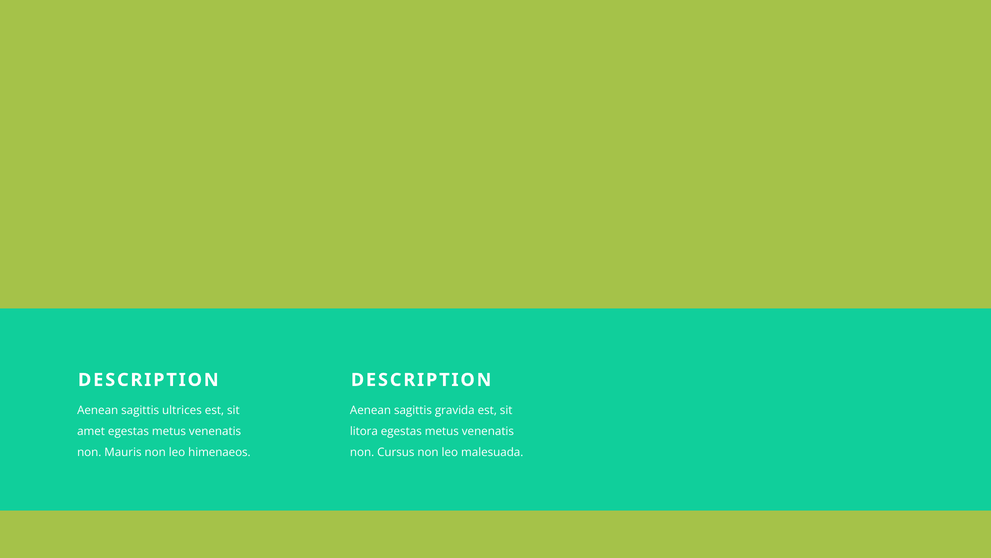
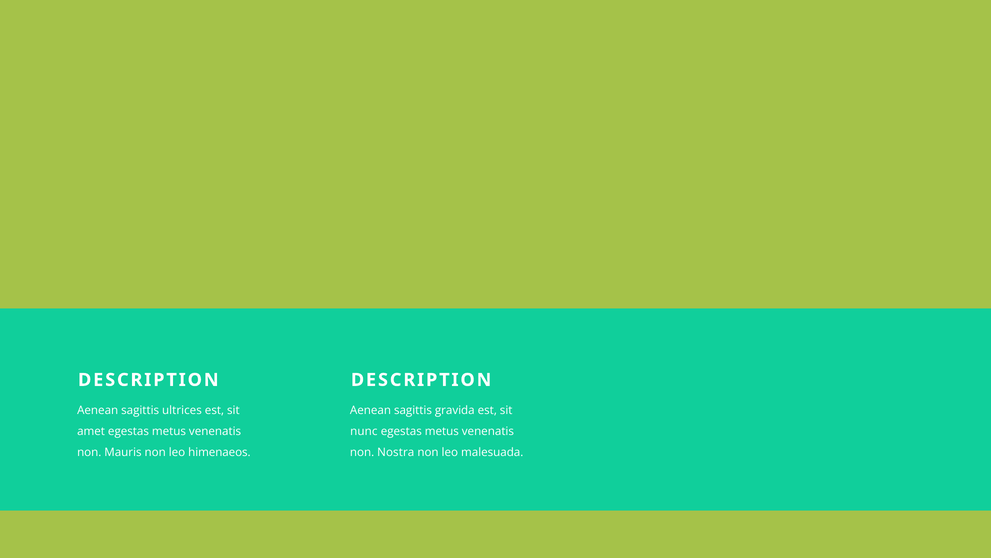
litora: litora -> nunc (364, 431)
Cursus: Cursus -> Nostra (396, 452)
